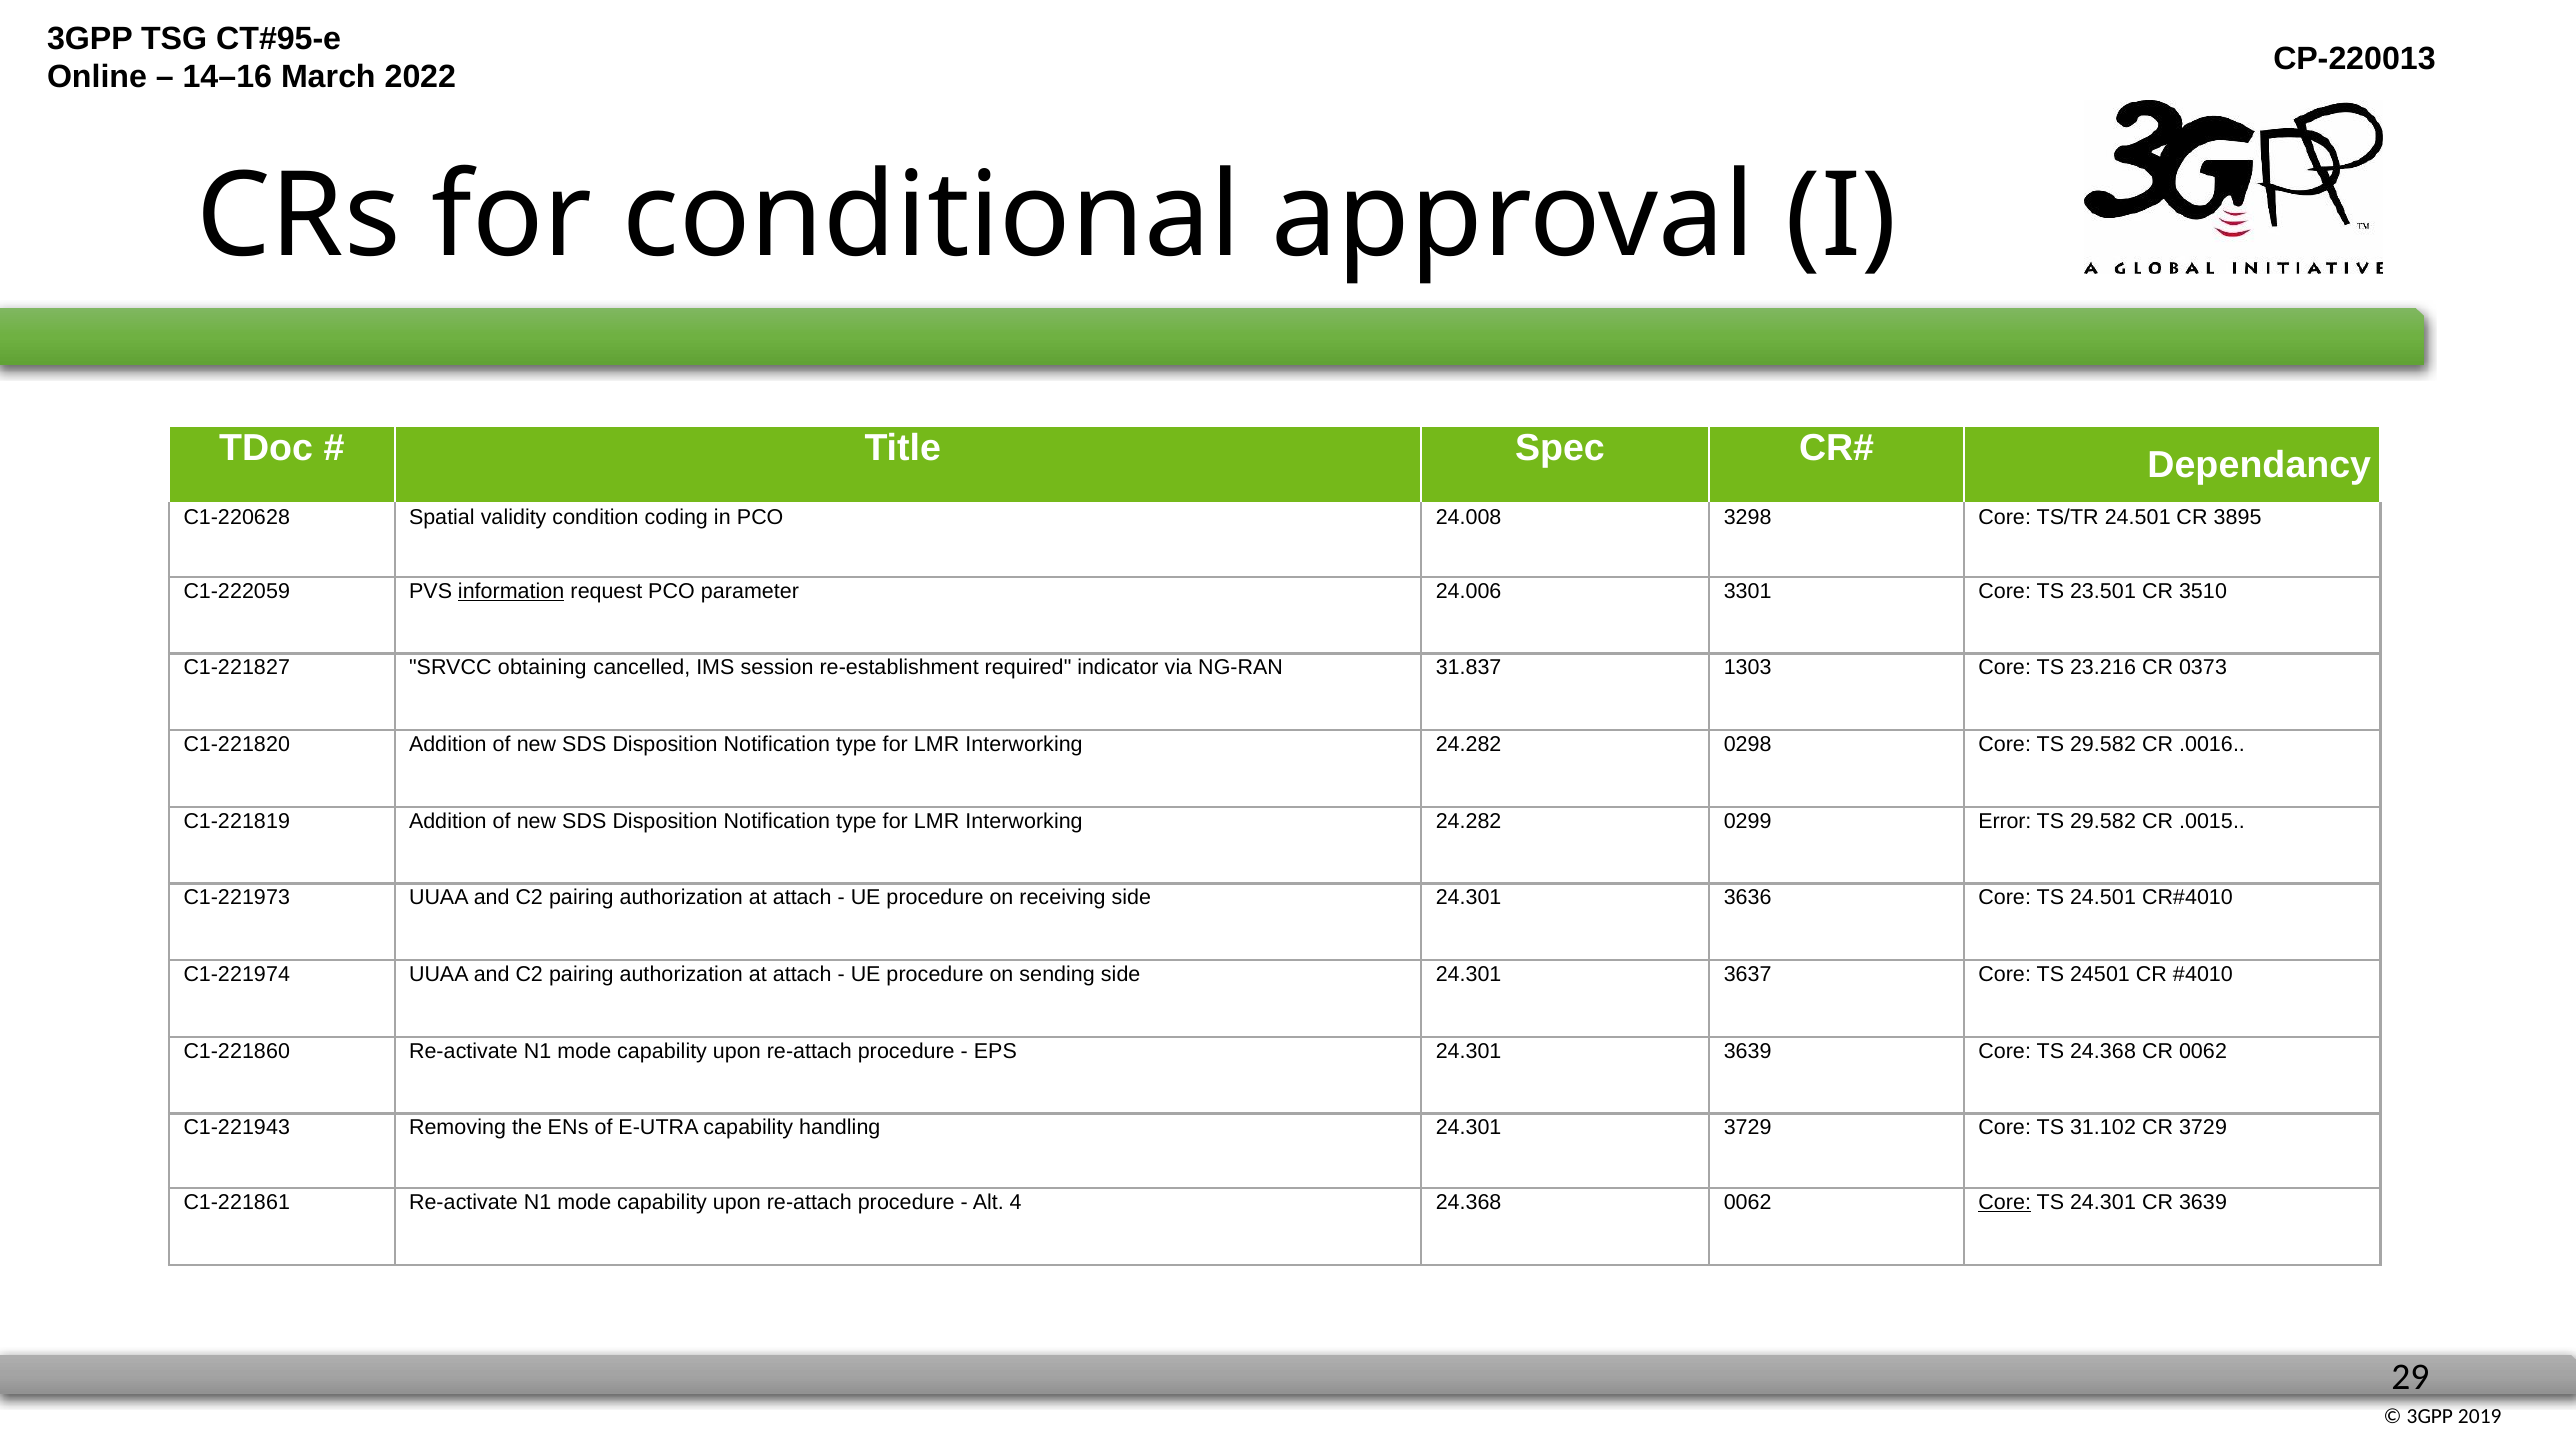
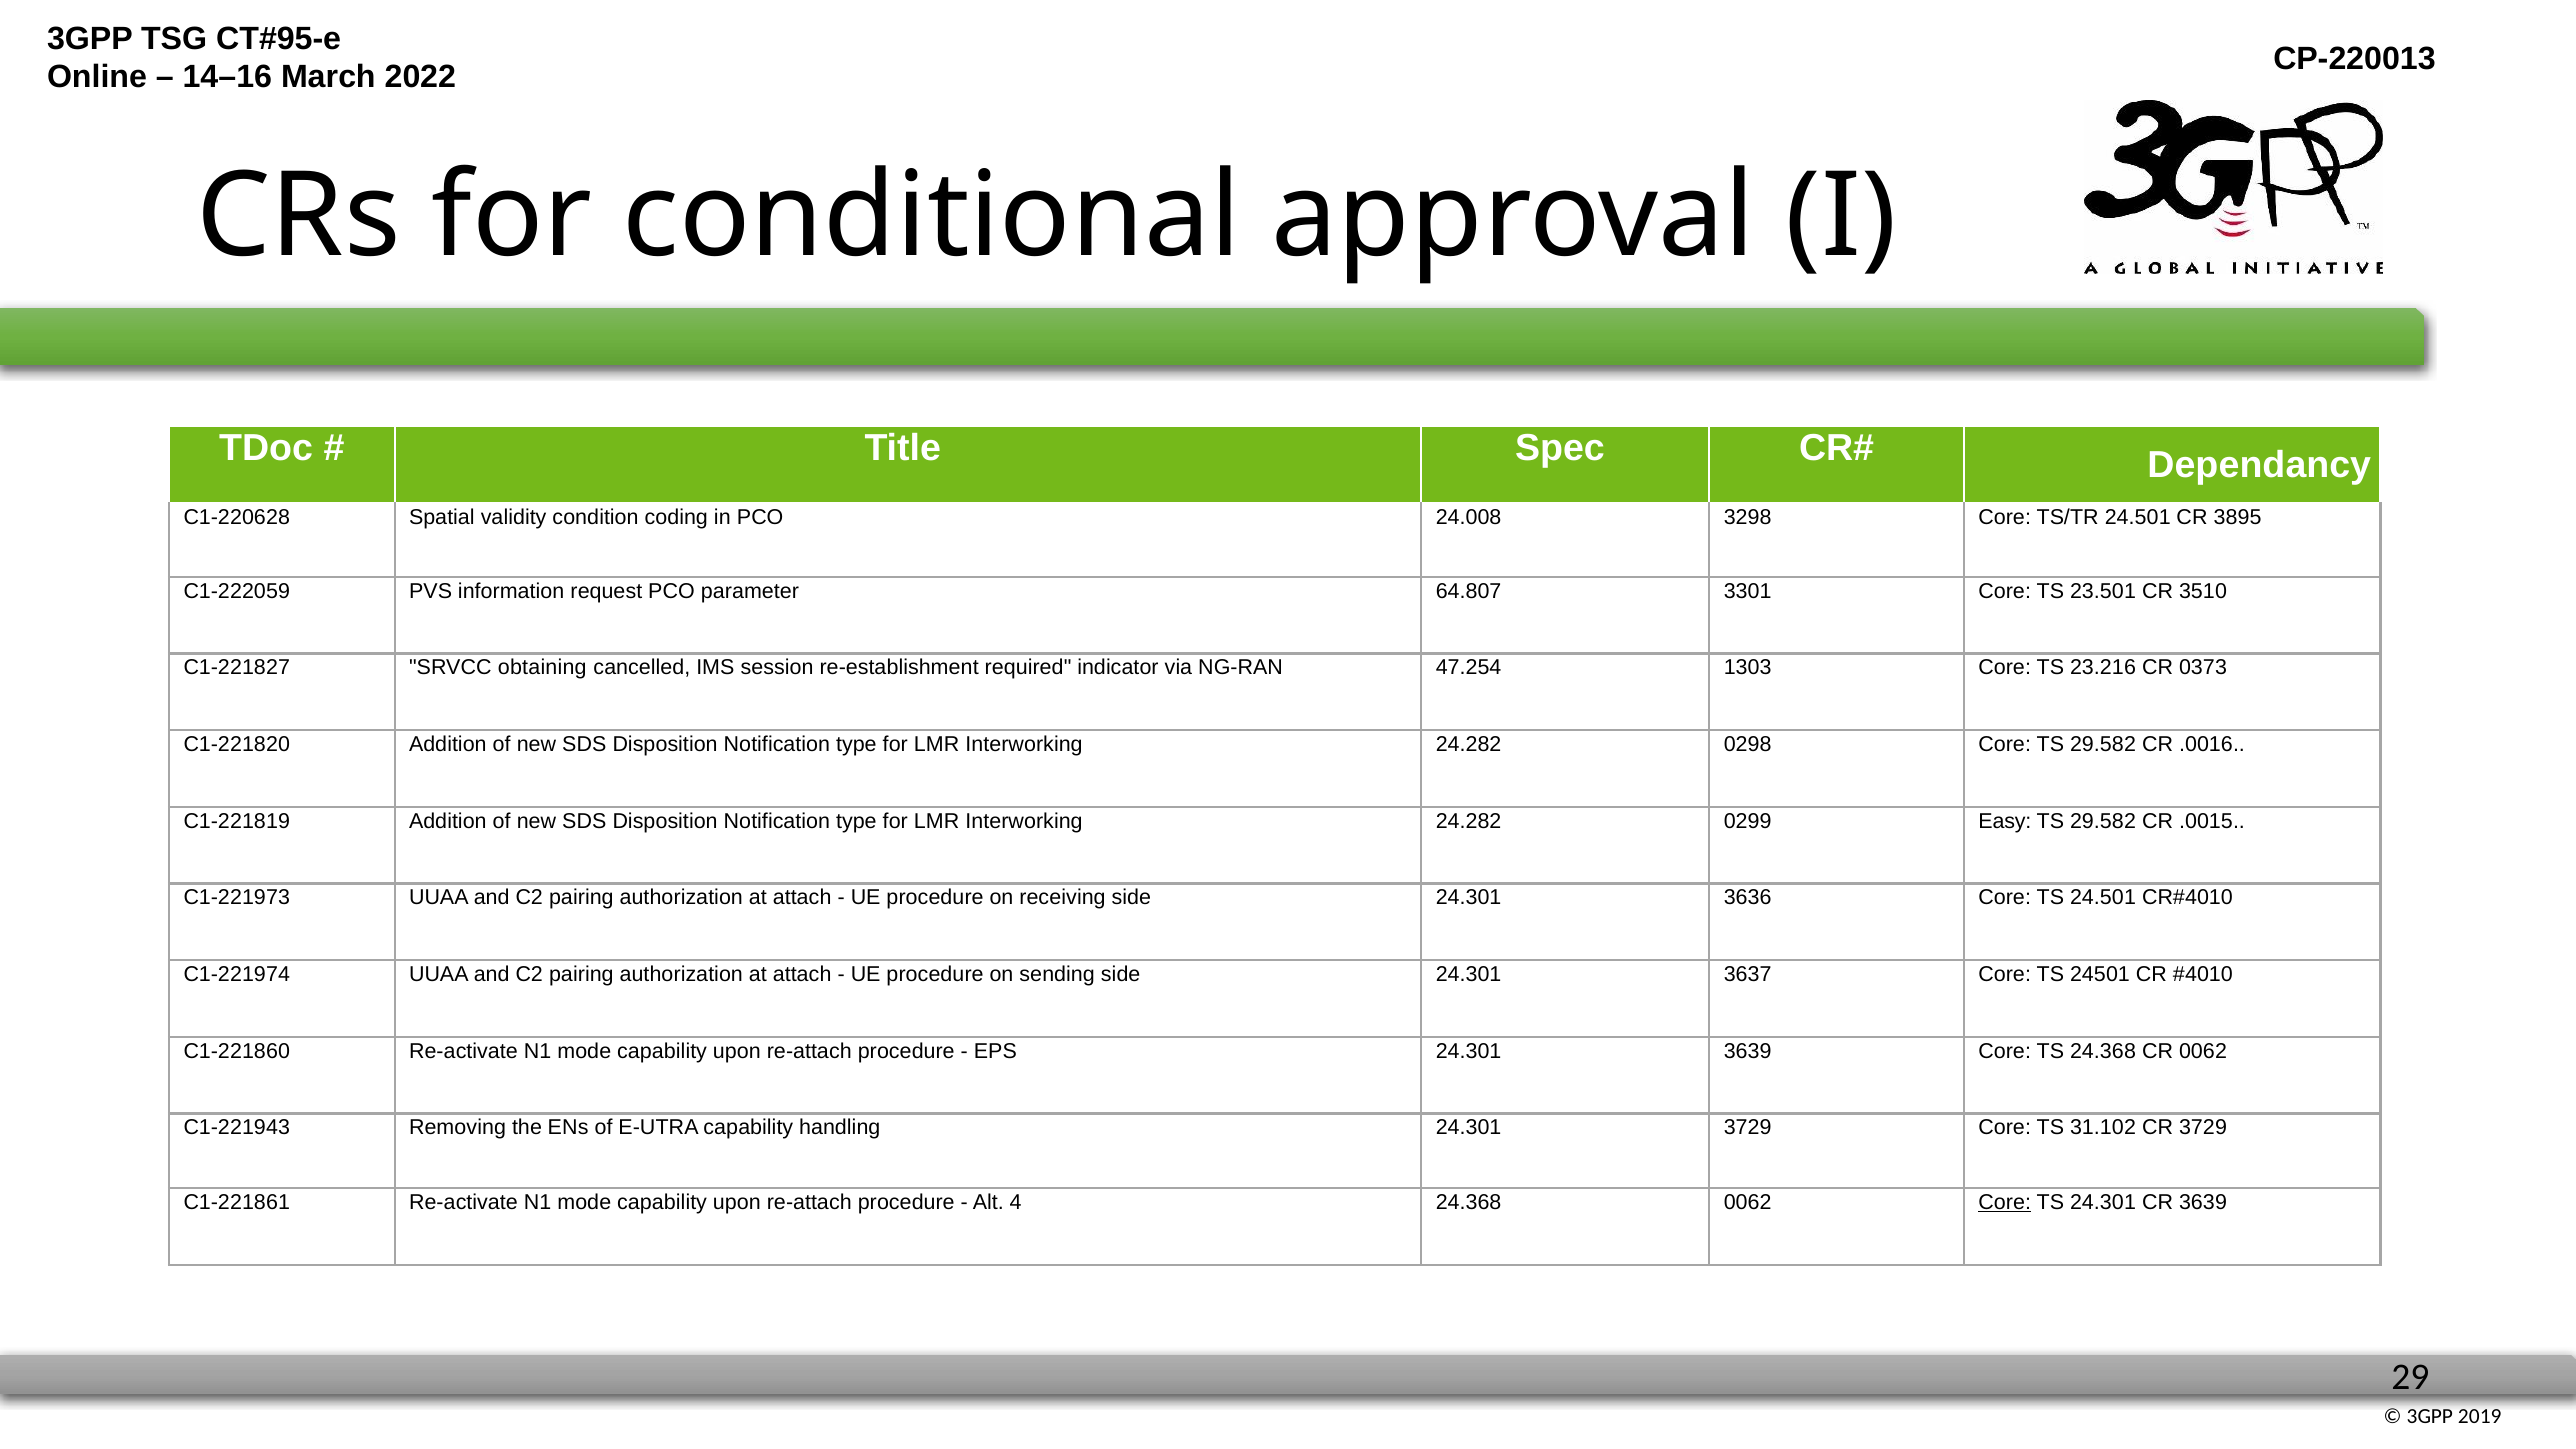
information underline: present -> none (511, 591)
24.006: 24.006 -> 64.807 (1469, 591)
31.837: 31.837 -> 47.254 (1469, 668)
Error: Error -> Easy (2005, 821)
